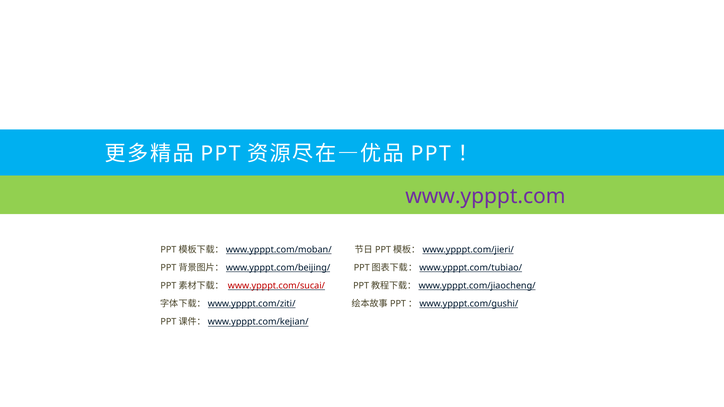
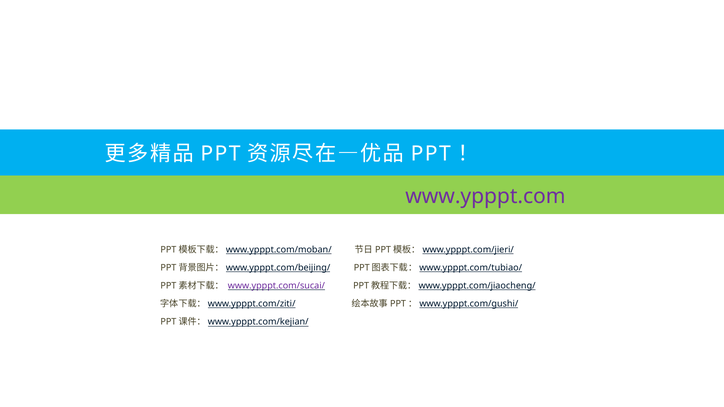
www.ypppt.com/sucai/ colour: red -> purple (276, 286)
